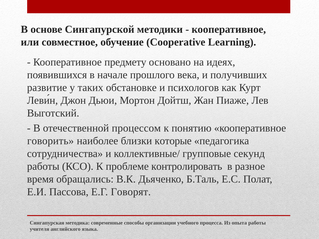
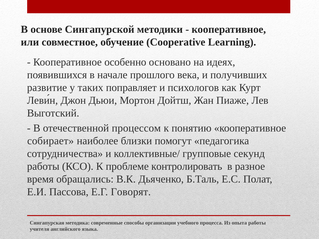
предмету: предмету -> особенно (125, 62)
обстановке: обстановке -> поправляет (131, 88)
говорить: говорить -> собирает (51, 141)
которые: которые -> помогут (173, 141)
